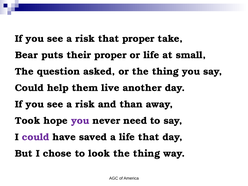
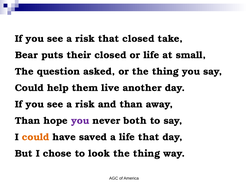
that proper: proper -> closed (138, 39)
their proper: proper -> closed (110, 55)
Took: Took -> Than (28, 121)
need: need -> both (135, 121)
could colour: purple -> orange (36, 137)
